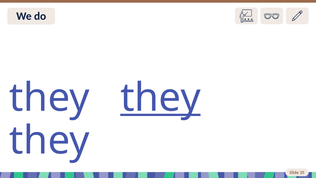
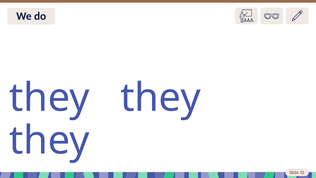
they underline: present -> none (161, 98)
